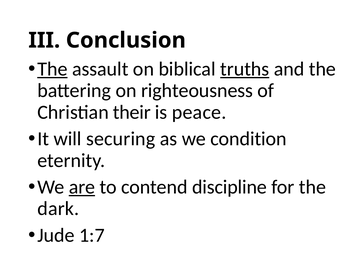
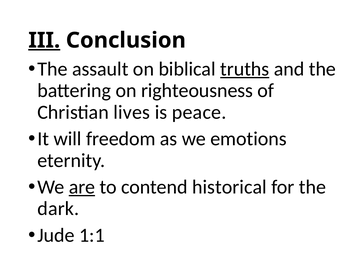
III underline: none -> present (44, 40)
The underline: present -> none (52, 69)
their: their -> lives (132, 112)
securing: securing -> freedom (121, 139)
condition: condition -> emotions (248, 139)
discipline: discipline -> historical (229, 187)
1:7: 1:7 -> 1:1 (92, 235)
